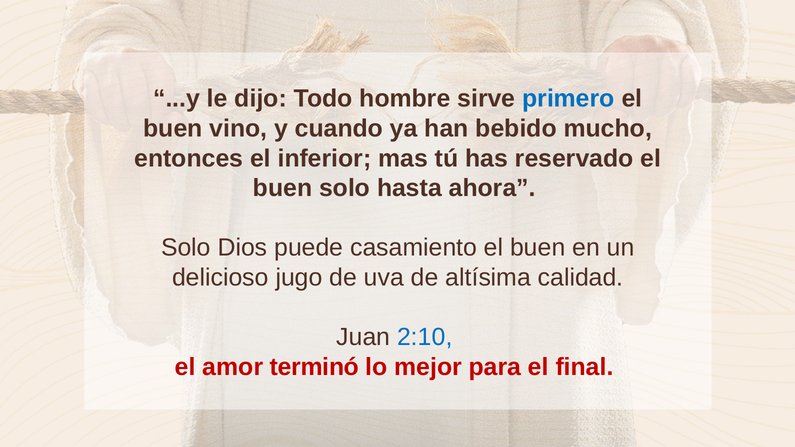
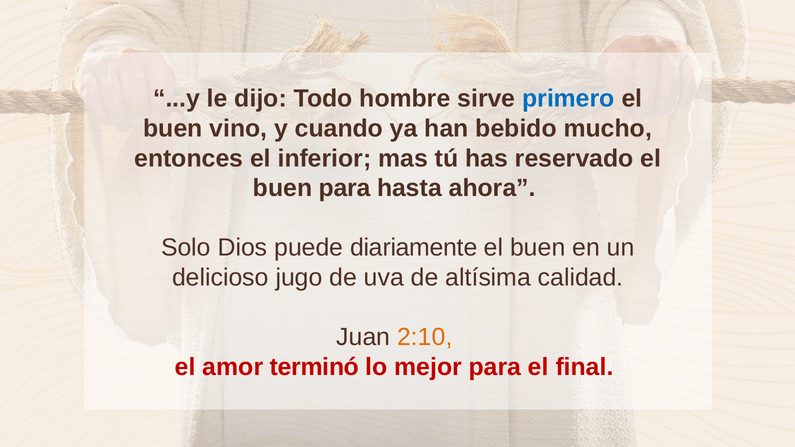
buen solo: solo -> para (345, 188)
casamiento: casamiento -> diariamente (414, 248)
2:10 colour: blue -> orange (425, 337)
